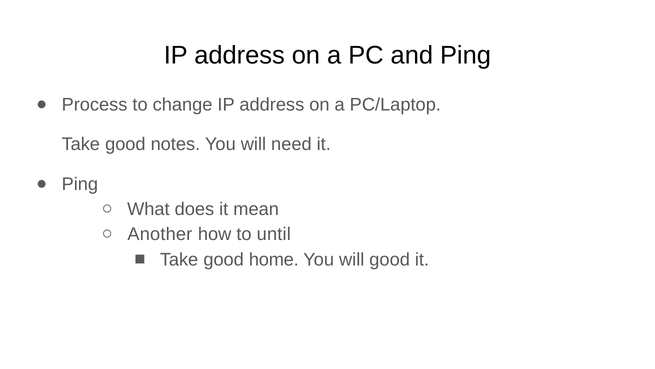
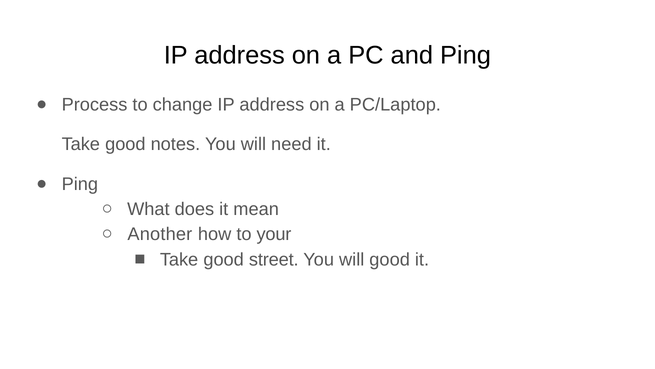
until: until -> your (274, 234)
home: home -> street (274, 259)
